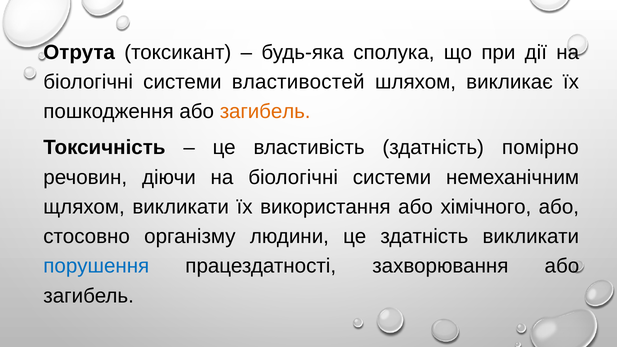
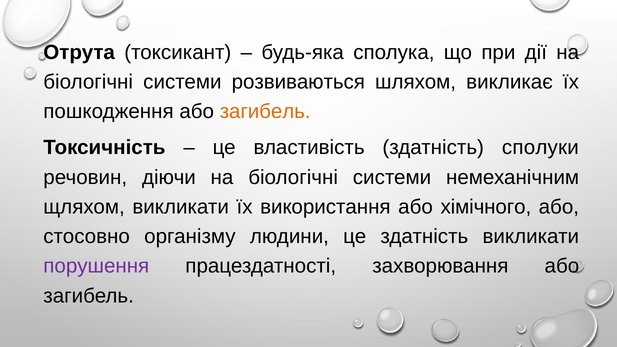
властивостей: властивостей -> розвиваються (298, 82)
помірно: помірно -> сполуки (540, 148)
порушення colour: blue -> purple (96, 266)
